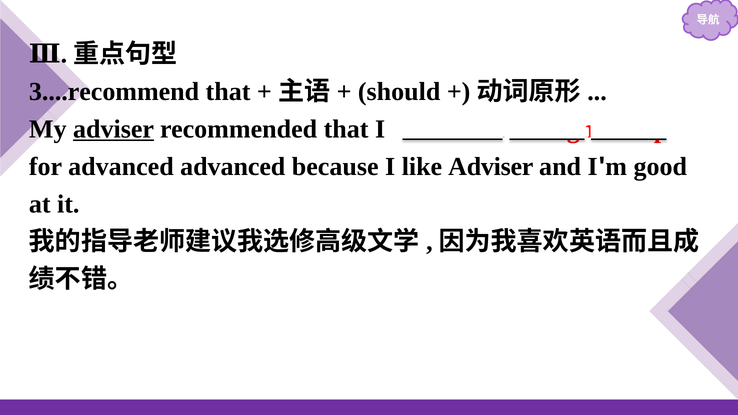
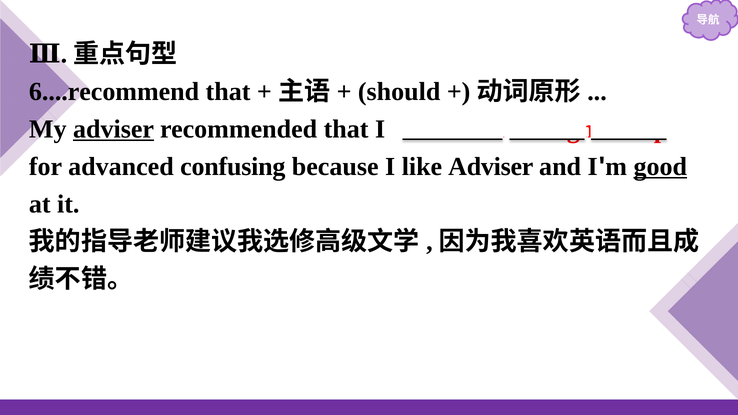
3....recommend: 3....recommend -> 6....recommend (114, 92)
advanced advanced: advanced -> confusing (233, 167)
good underline: none -> present (660, 167)
